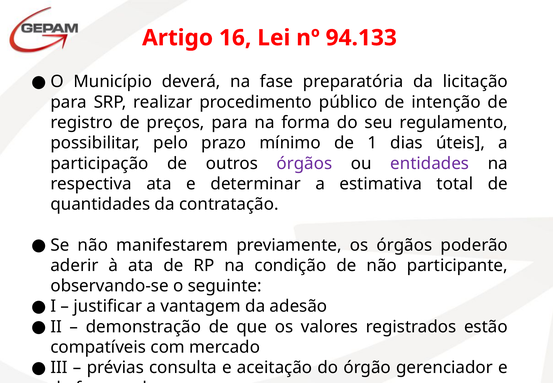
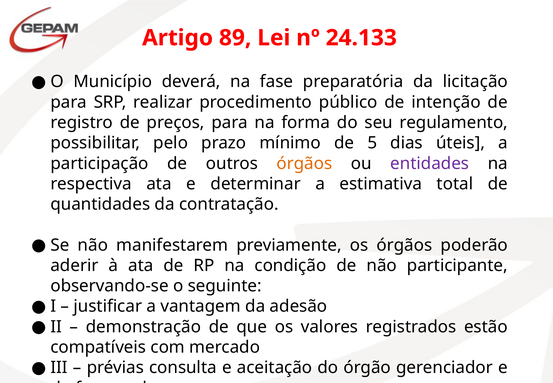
16: 16 -> 89 (235, 38)
94.133: 94.133 -> 24.133 (361, 38)
1: 1 -> 5 (372, 143)
órgãos colour: purple -> orange (304, 163)
